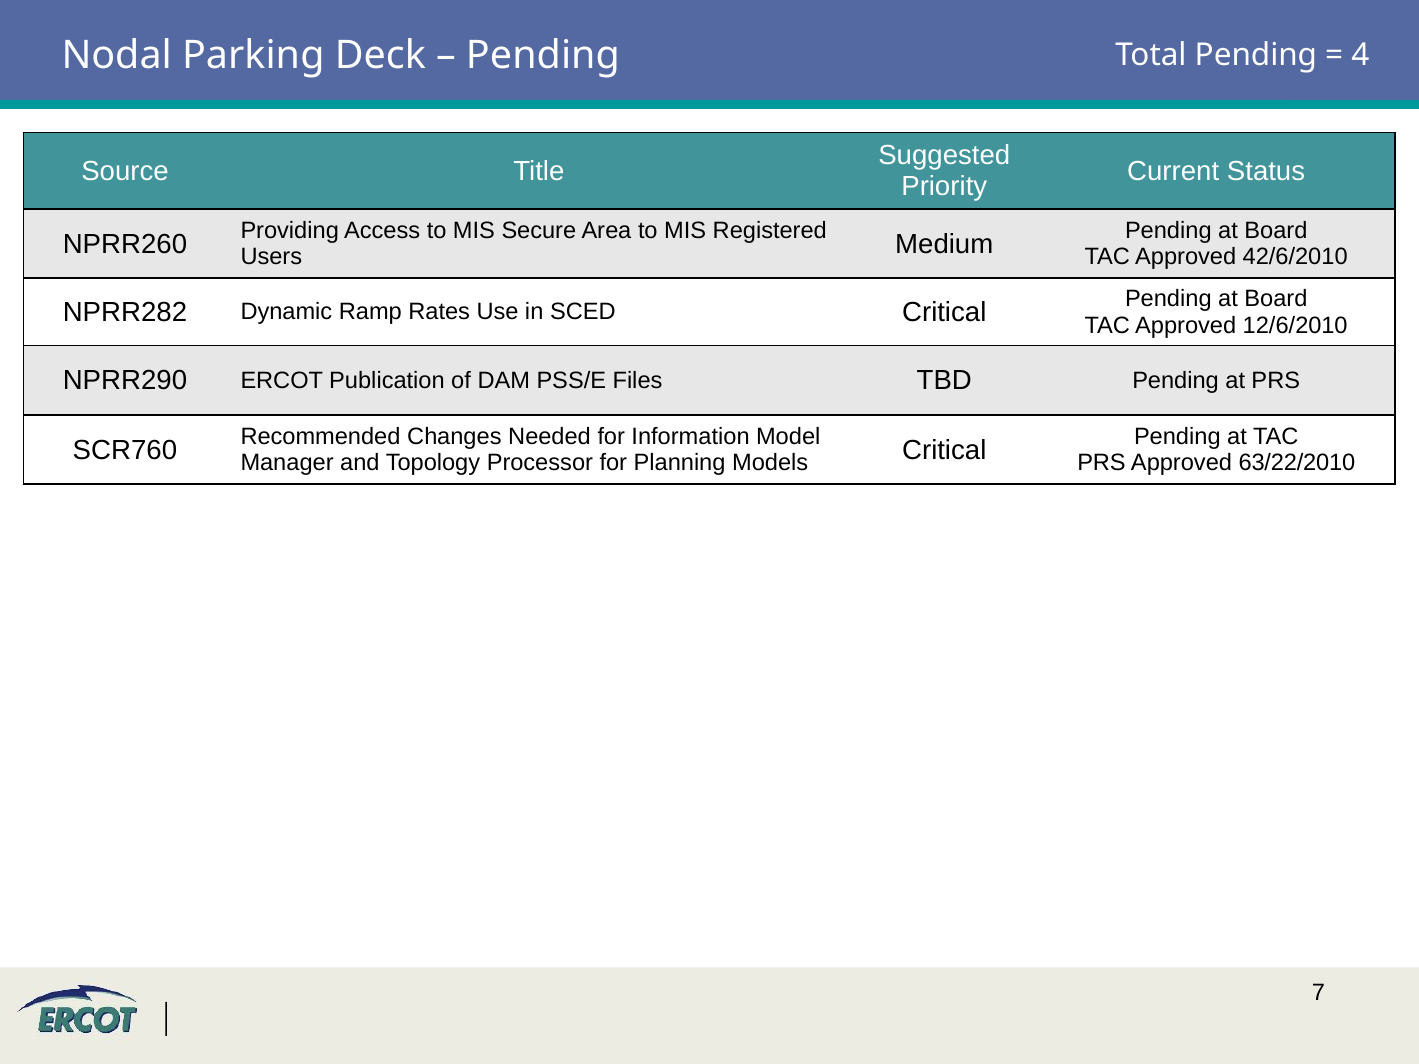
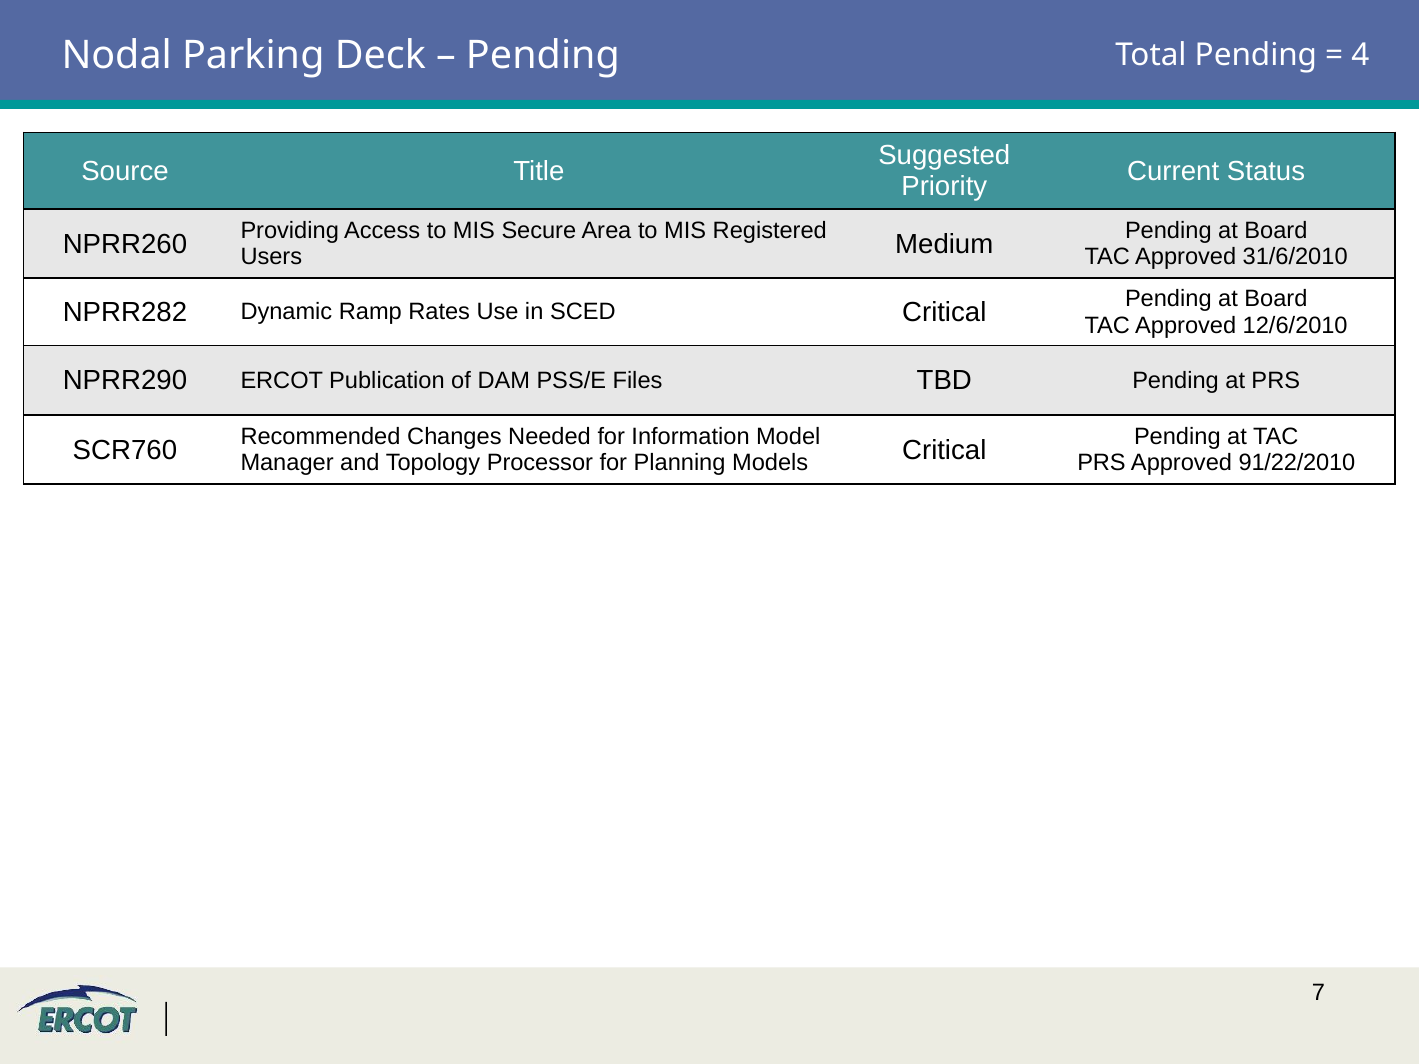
42/6/2010: 42/6/2010 -> 31/6/2010 (1295, 257)
63/22/2010: 63/22/2010 -> 91/22/2010 (1297, 463)
